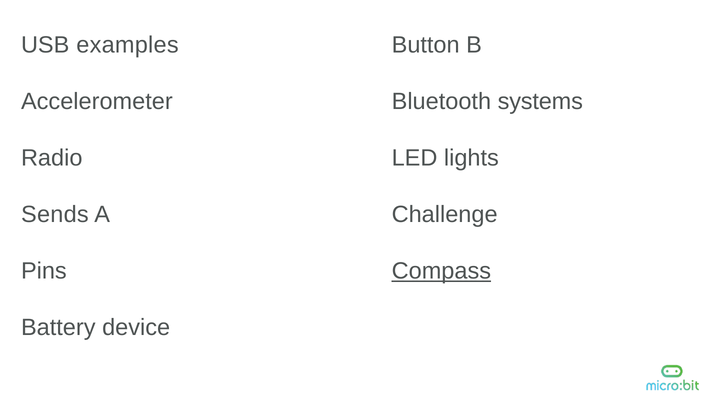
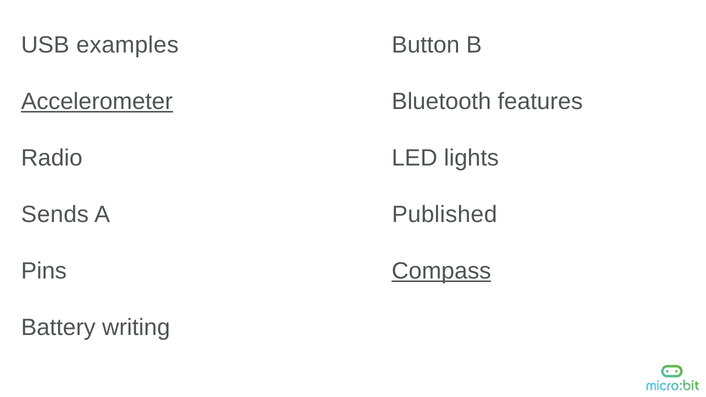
Accelerometer underline: none -> present (97, 102)
systems: systems -> features (540, 102)
Challenge: Challenge -> Published (445, 215)
device: device -> writing (136, 328)
